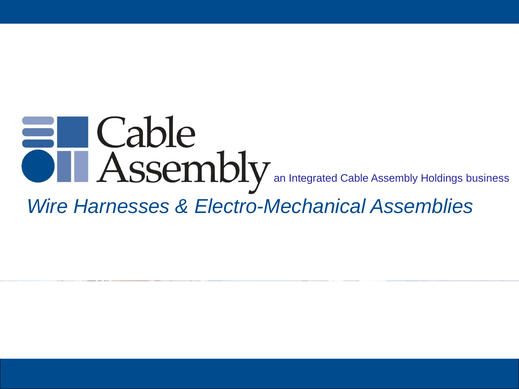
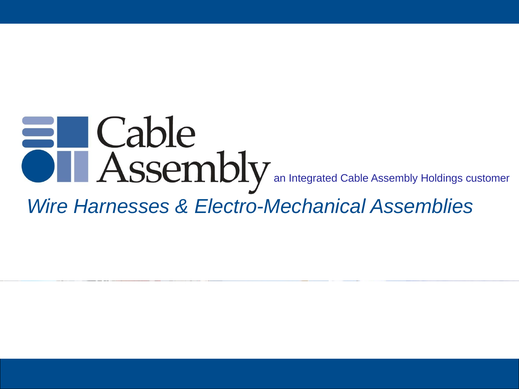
business: business -> customer (488, 178)
